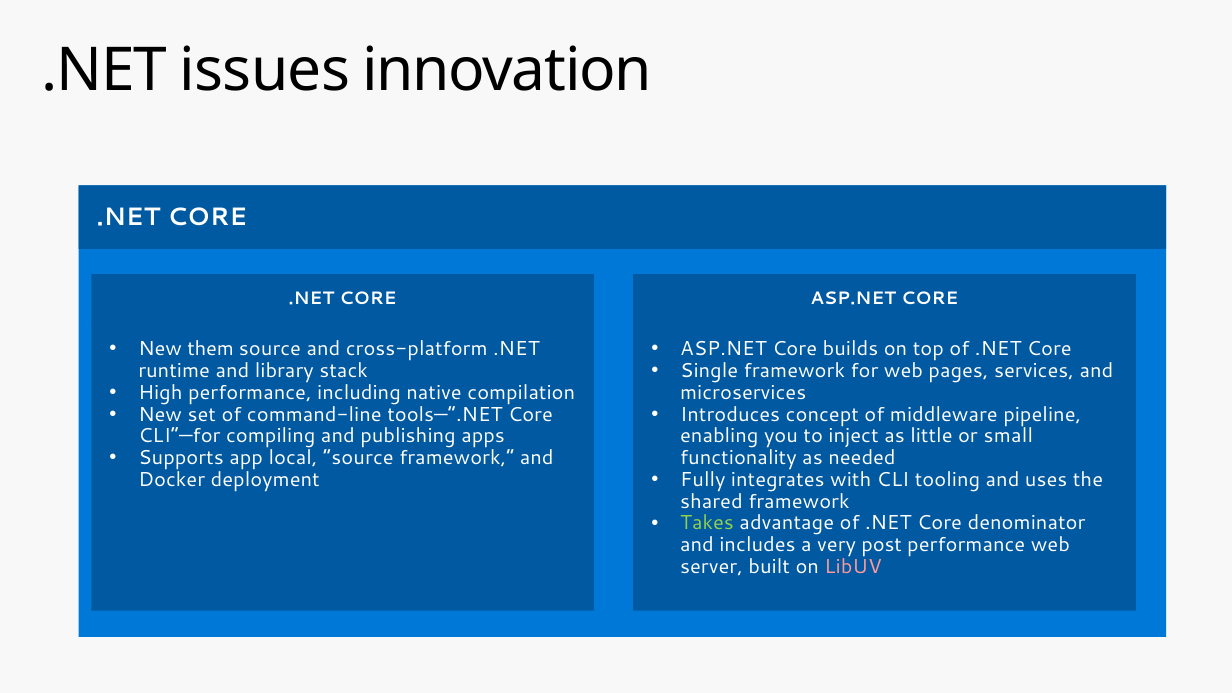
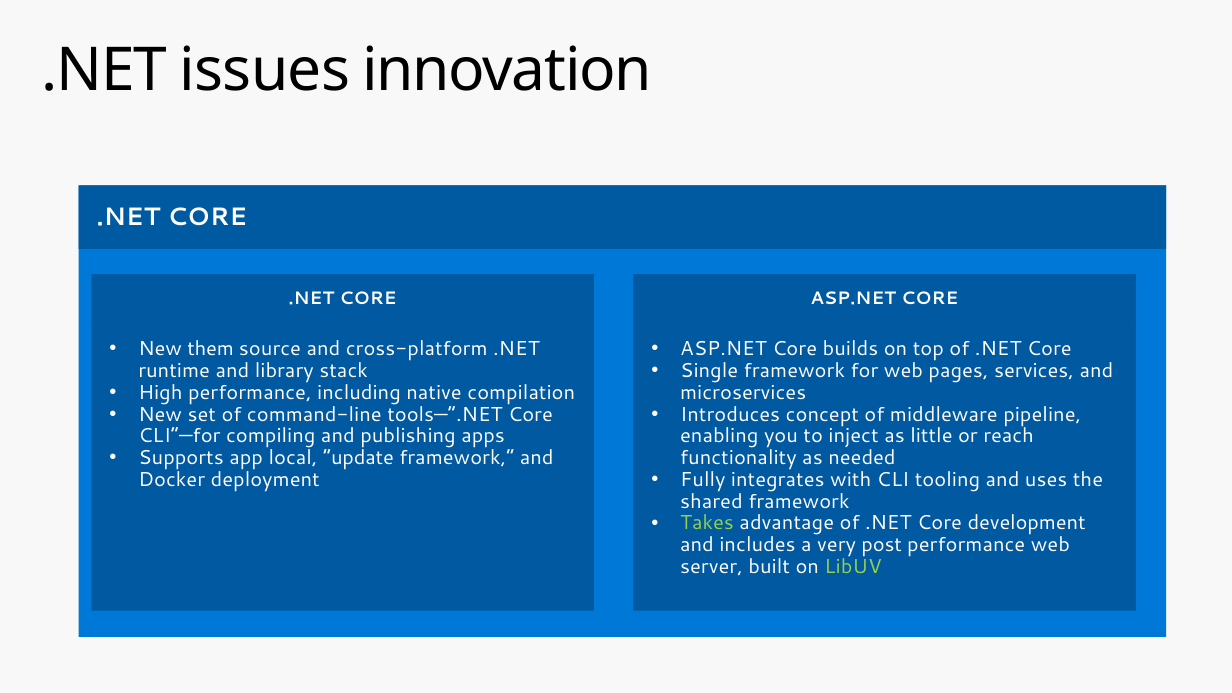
small: small -> reach (1009, 436)
local source: source -> update (359, 458)
denominator: denominator -> development (1027, 523)
LibUV colour: pink -> light green (853, 567)
